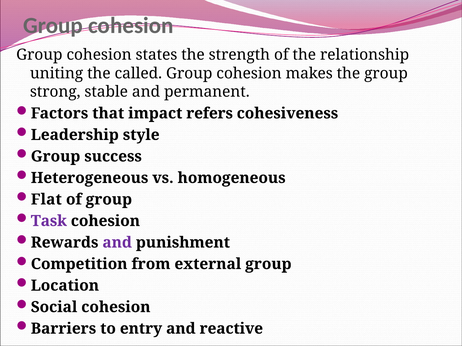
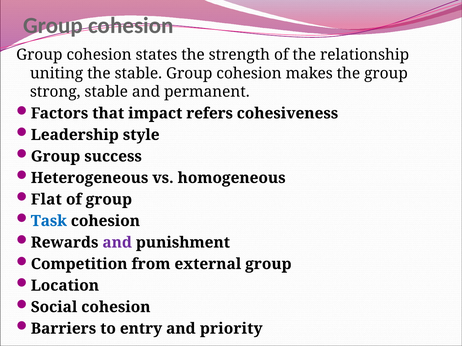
the called: called -> stable (138, 73)
Task colour: purple -> blue (49, 221)
reactive: reactive -> priority (231, 329)
